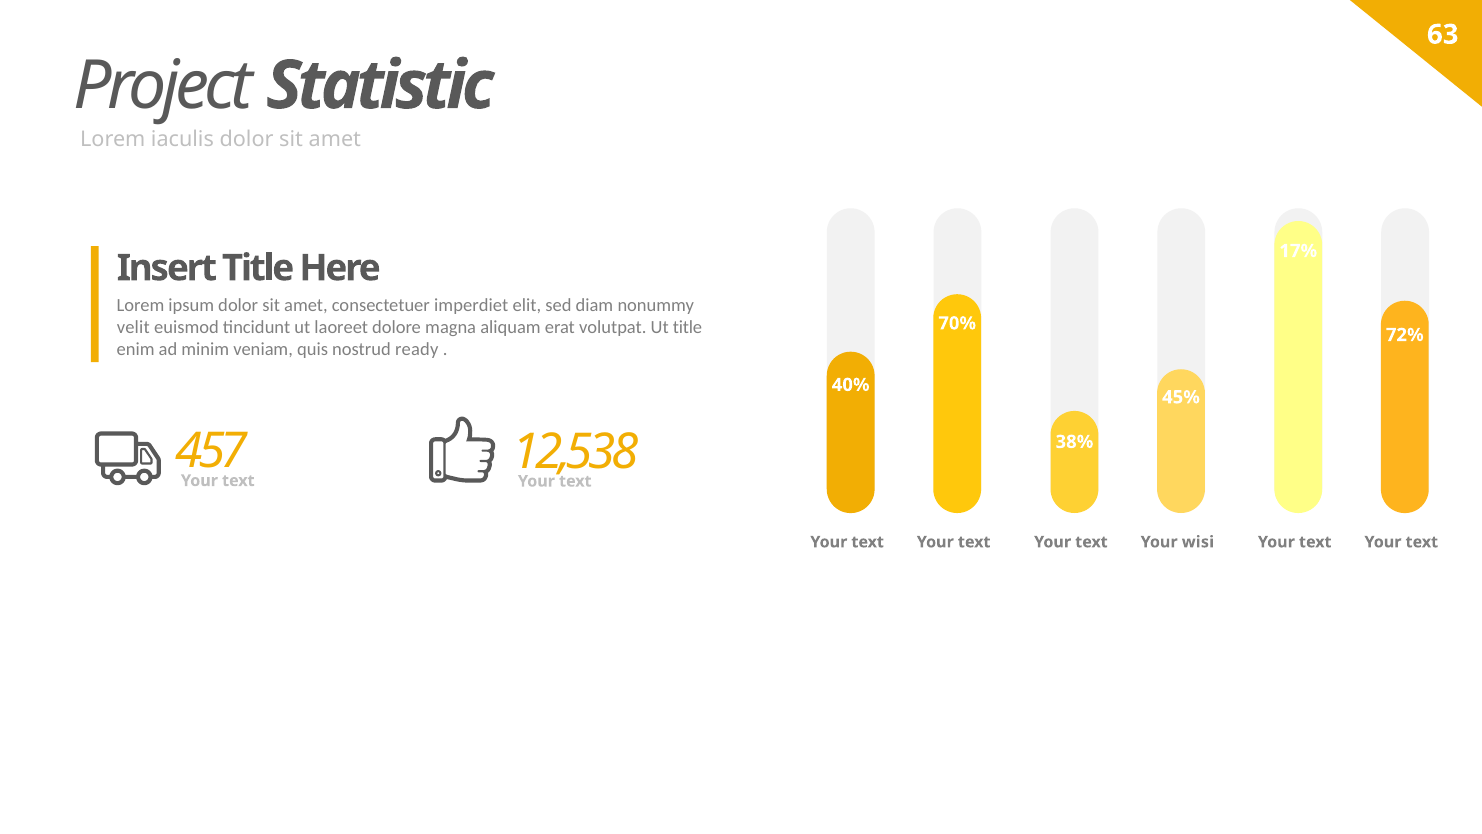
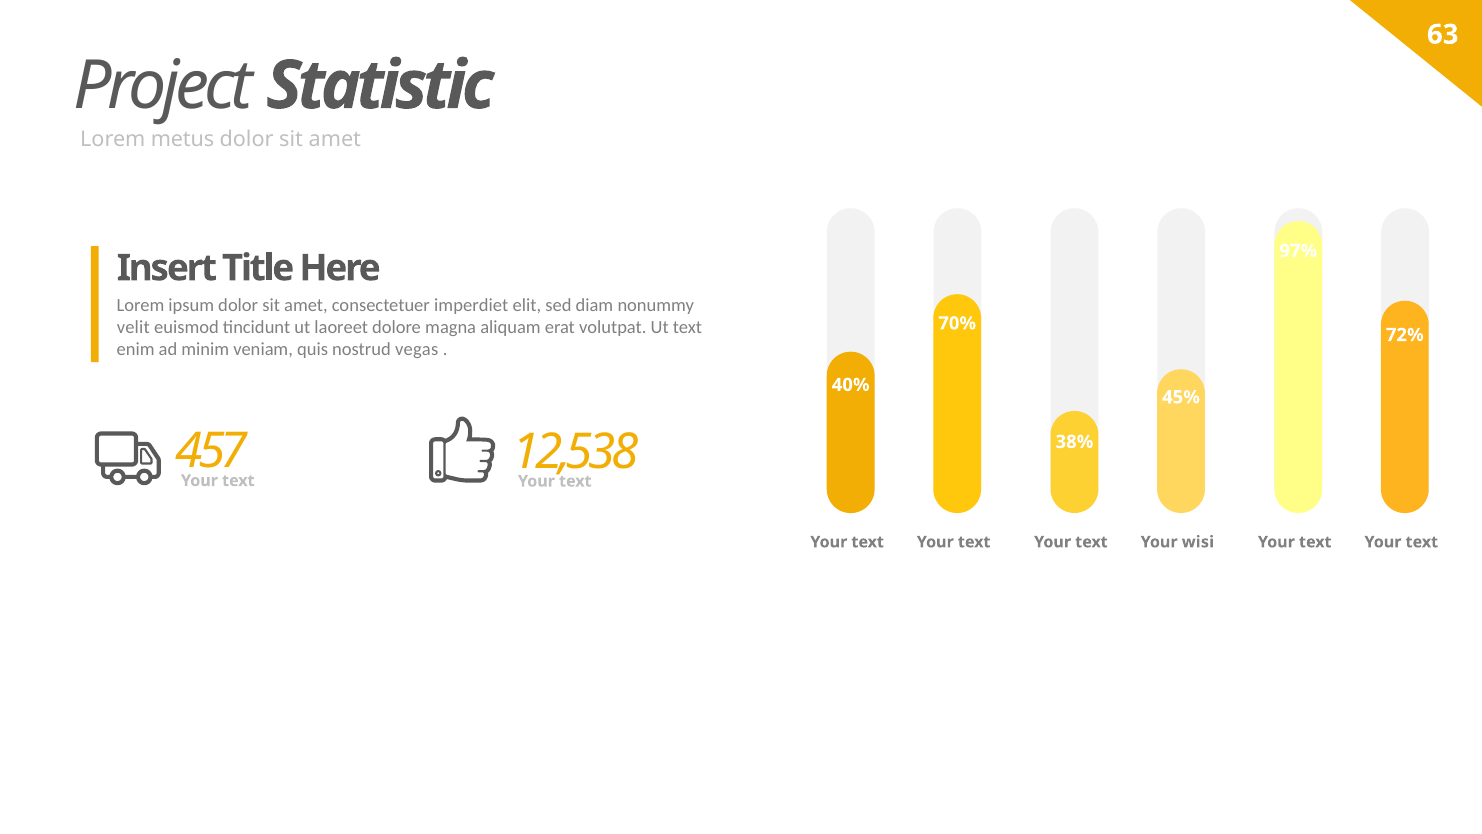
iaculis: iaculis -> metus (183, 139)
17%: 17% -> 97% (1298, 251)
Ut title: title -> text (687, 327)
ready: ready -> vegas (417, 350)
